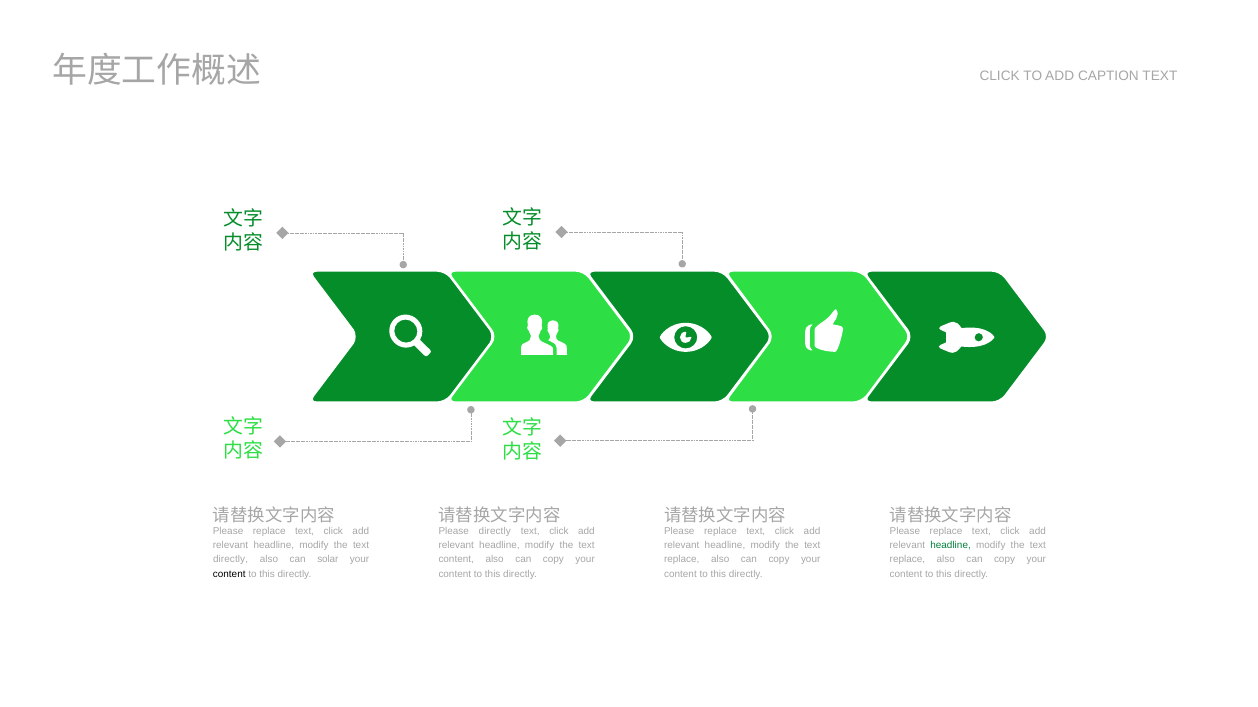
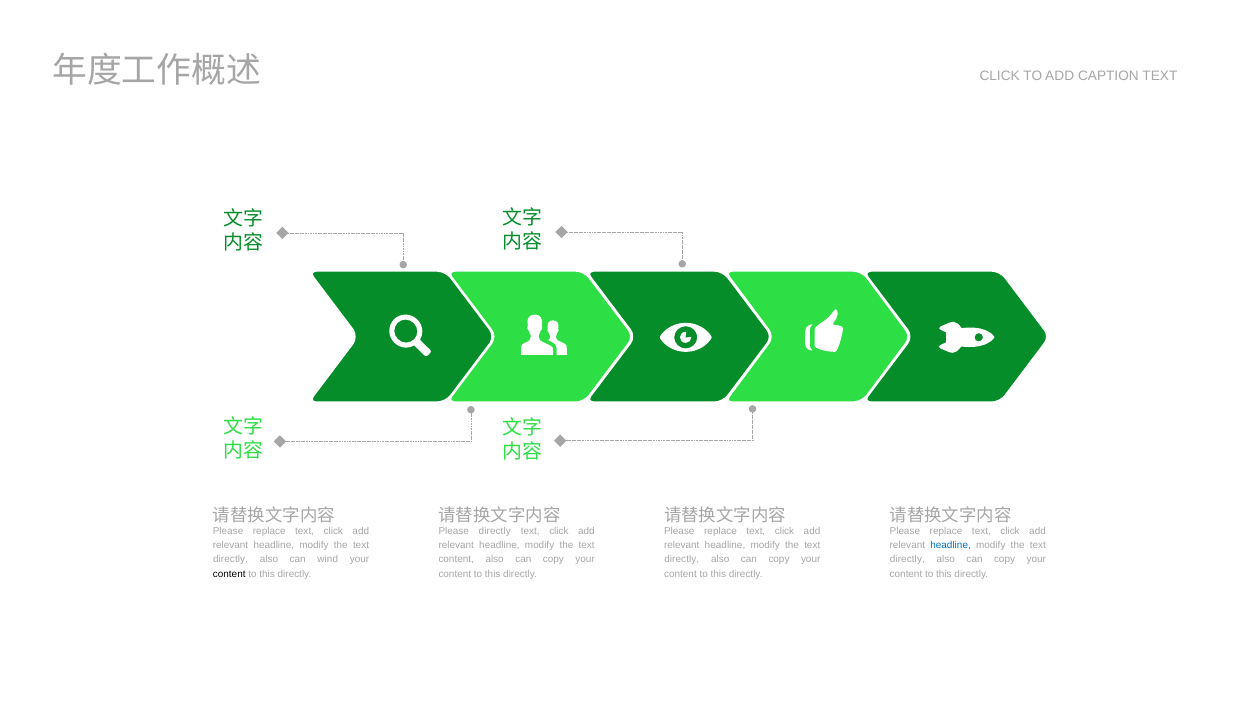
headline colour: green -> blue (951, 546)
solar: solar -> wind (328, 560)
replace: replace -> directly (682, 560)
replace: replace -> directly (907, 560)
